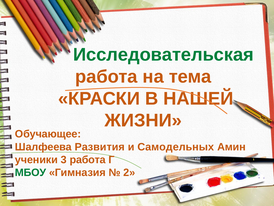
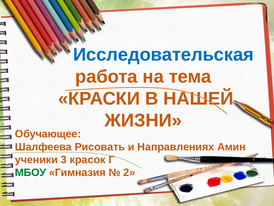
Исследовательская colour: green -> blue (163, 55)
Развития: Развития -> Рисовать (100, 147)
Самодельных: Самодельных -> Направлениях (176, 147)
3 работа: работа -> красок (88, 159)
